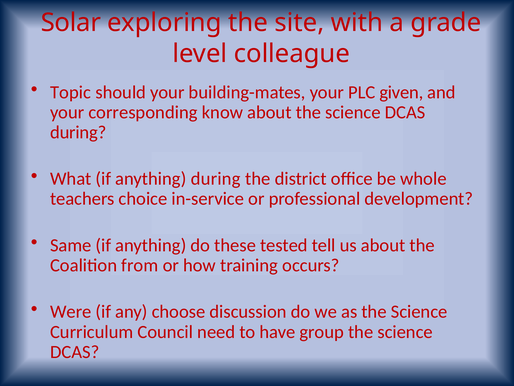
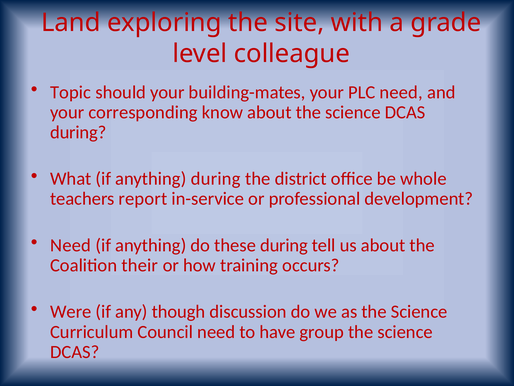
Solar: Solar -> Land (71, 23)
PLC given: given -> need (401, 92)
choice: choice -> report (143, 199)
Same: Same -> Need (71, 245)
these tested: tested -> during (284, 245)
from: from -> their (140, 265)
choose: choose -> though (179, 311)
